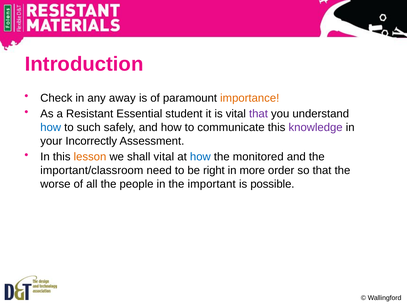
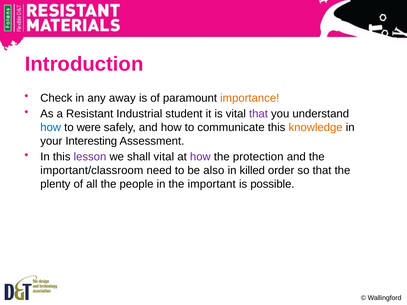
Essential: Essential -> Industrial (139, 114)
such: such -> were (89, 128)
knowledge colour: purple -> orange (316, 128)
Incorrectly: Incorrectly -> Interesting (91, 141)
lesson colour: orange -> purple (90, 157)
how colour: blue -> purple (200, 157)
monitored: monitored -> protection (258, 157)
right: right -> also (214, 171)
more: more -> killed (252, 171)
worse: worse -> plenty (55, 184)
